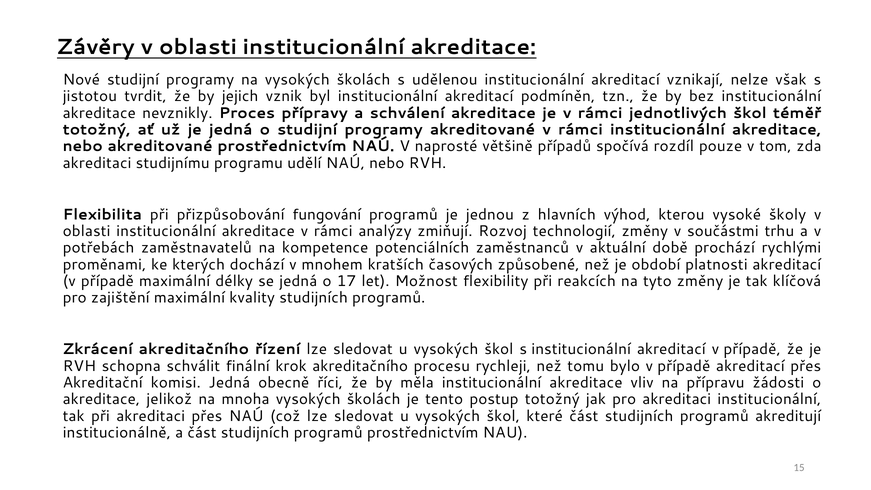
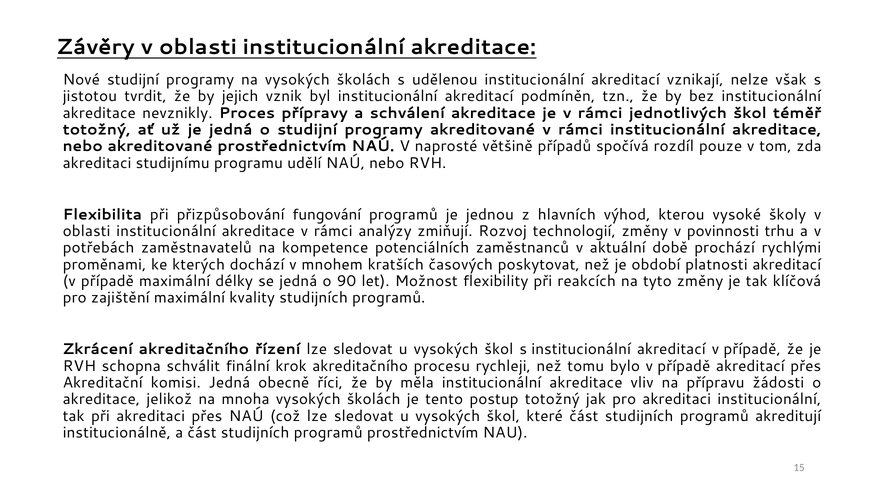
součástmi: součástmi -> povinnosti (723, 231)
způsobené: způsobené -> poskytovat (539, 264)
17: 17 -> 90 (346, 281)
